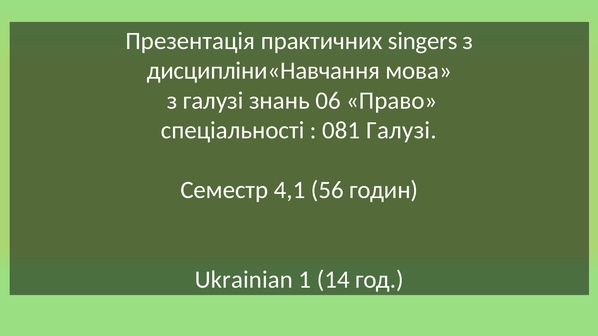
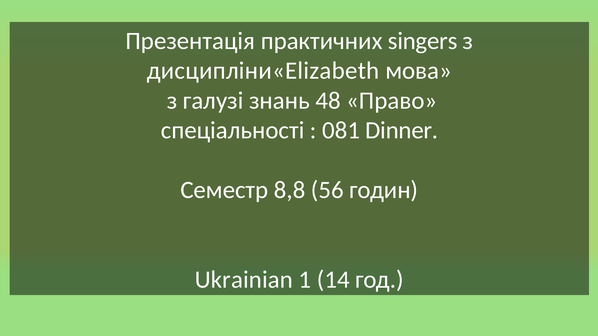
дисципліни«Навчання: дисципліни«Навчання -> дисципліни«Elizabeth (263, 71)
06: 06 -> 48 (328, 101)
081 Галузі: Галузі -> Dinner (402, 131)
4,1: 4,1 -> 8,8 (290, 190)
